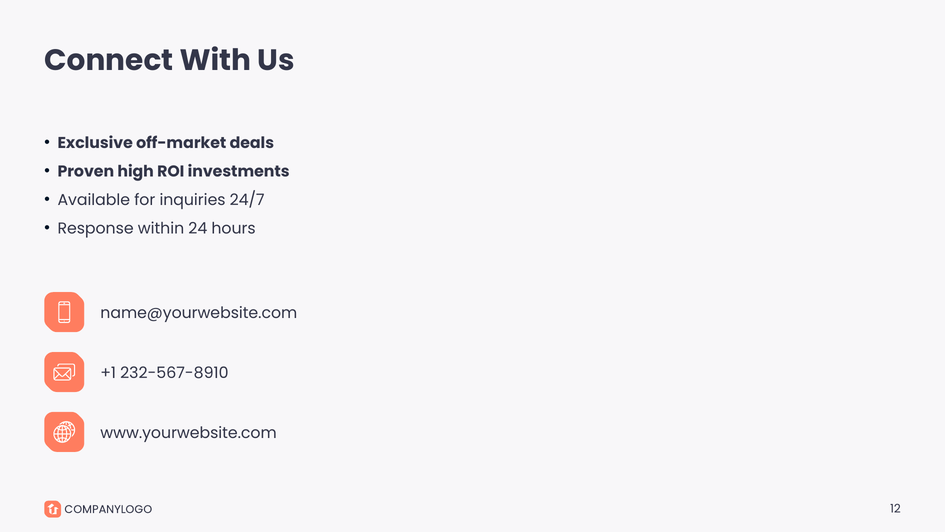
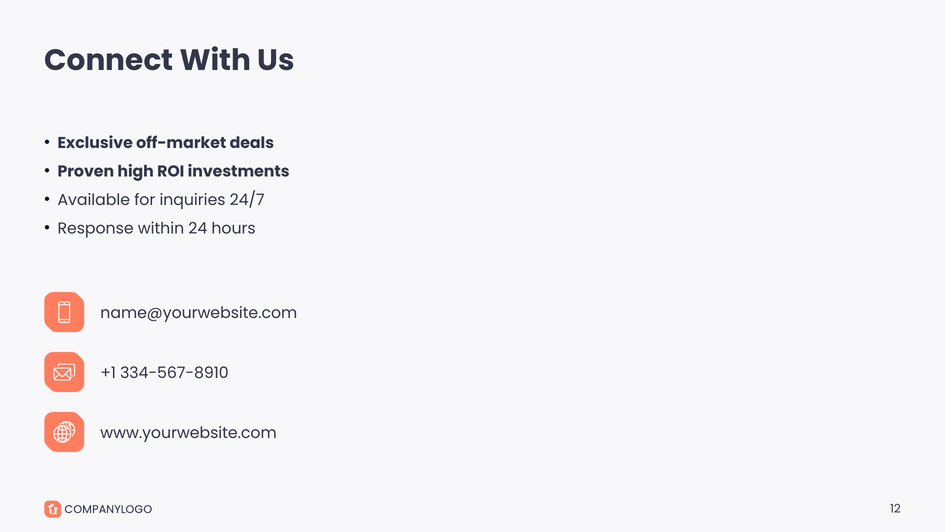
232-567-8910: 232-567-8910 -> 334-567-8910 (174, 373)
